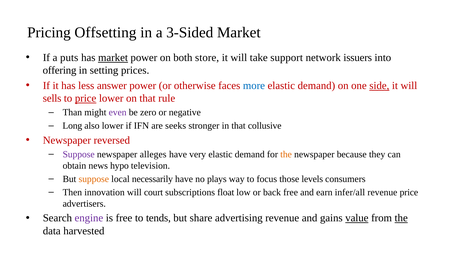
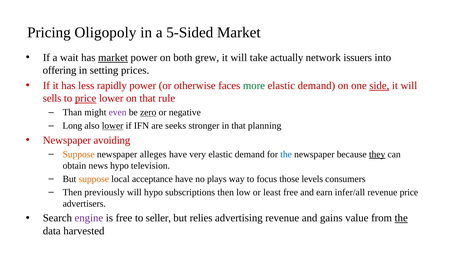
Offsetting: Offsetting -> Oligopoly (105, 33)
3-Sided: 3-Sided -> 5-Sided (190, 33)
puts: puts -> wait (69, 58)
store: store -> grew (207, 58)
support: support -> actually (287, 58)
answer: answer -> rapidly (112, 86)
more colour: blue -> green (254, 86)
zero underline: none -> present (148, 112)
lower underline: none -> present (113, 126)
collusive: collusive -> planning (265, 126)
reversed: reversed -> avoiding (112, 140)
Suppose colour: purple -> orange (79, 154)
the colour: orange -> blue (286, 154)
they underline: none -> present (377, 154)
necessarily: necessarily -> acceptance (152, 179)
innovation: innovation -> previously (104, 192)
will court: court -> hypo (153, 192)
subscriptions float: float -> then (226, 192)
back: back -> least (272, 192)
tends: tends -> seller (158, 218)
share: share -> relies (201, 218)
value underline: present -> none (357, 218)
